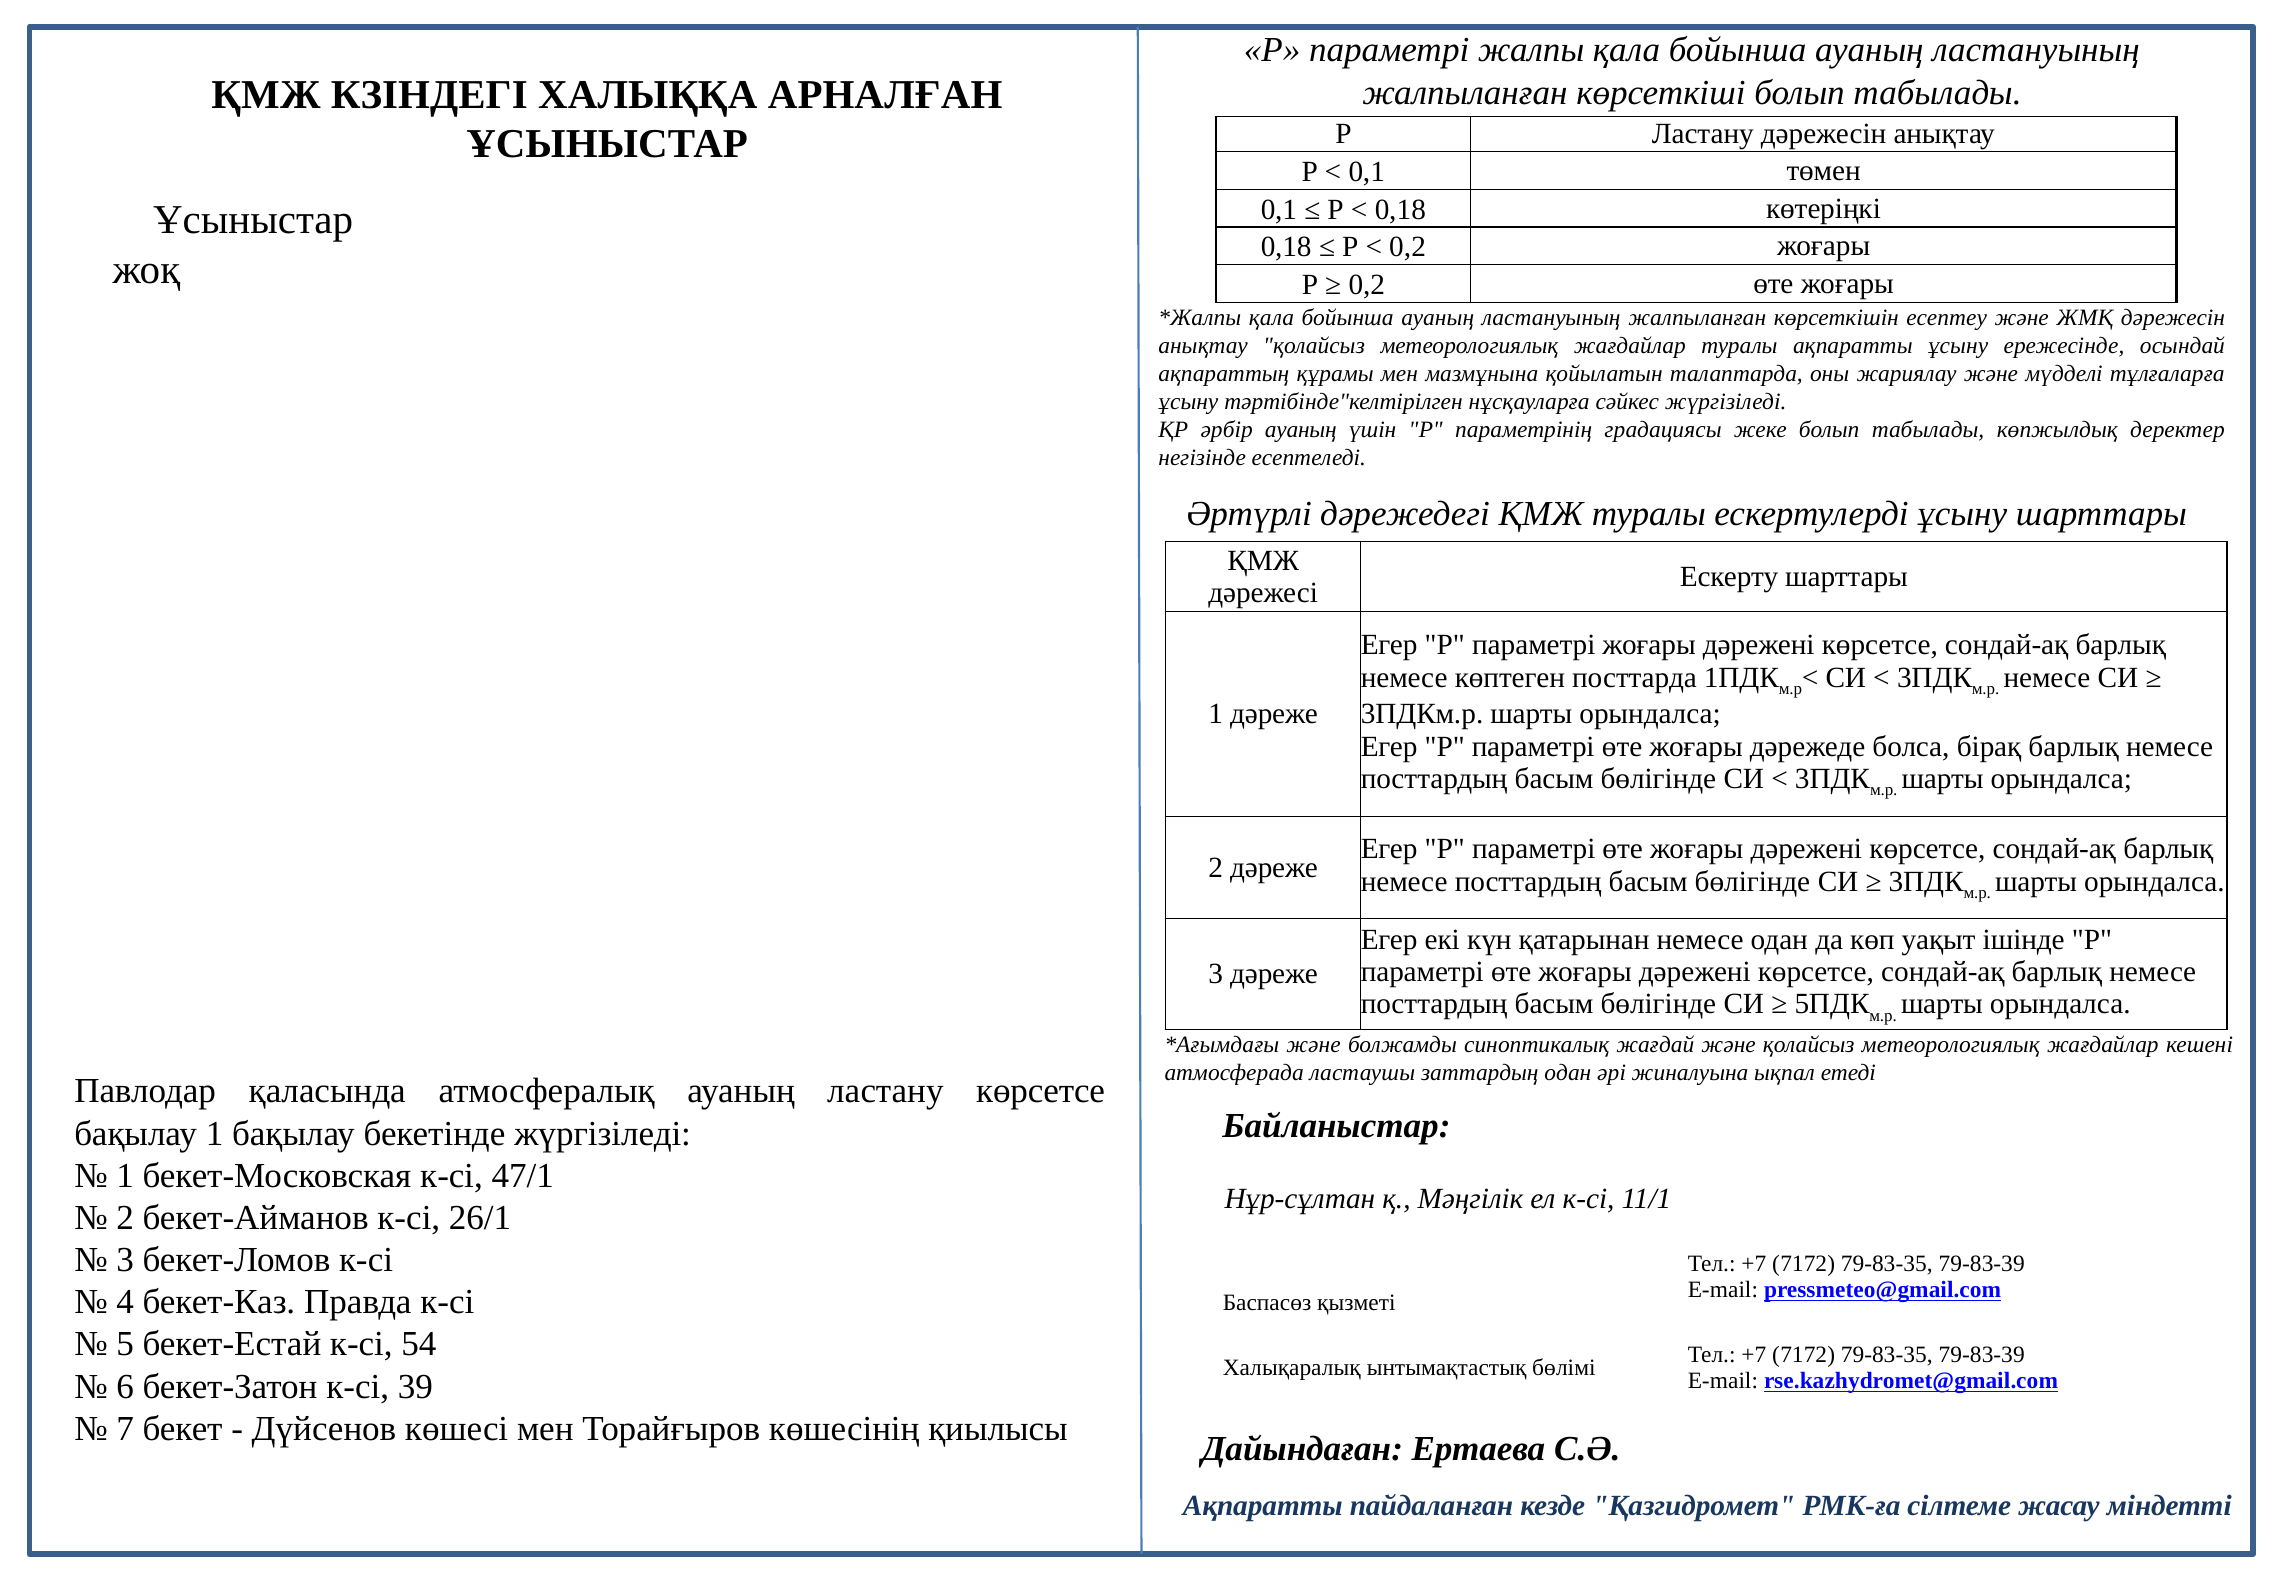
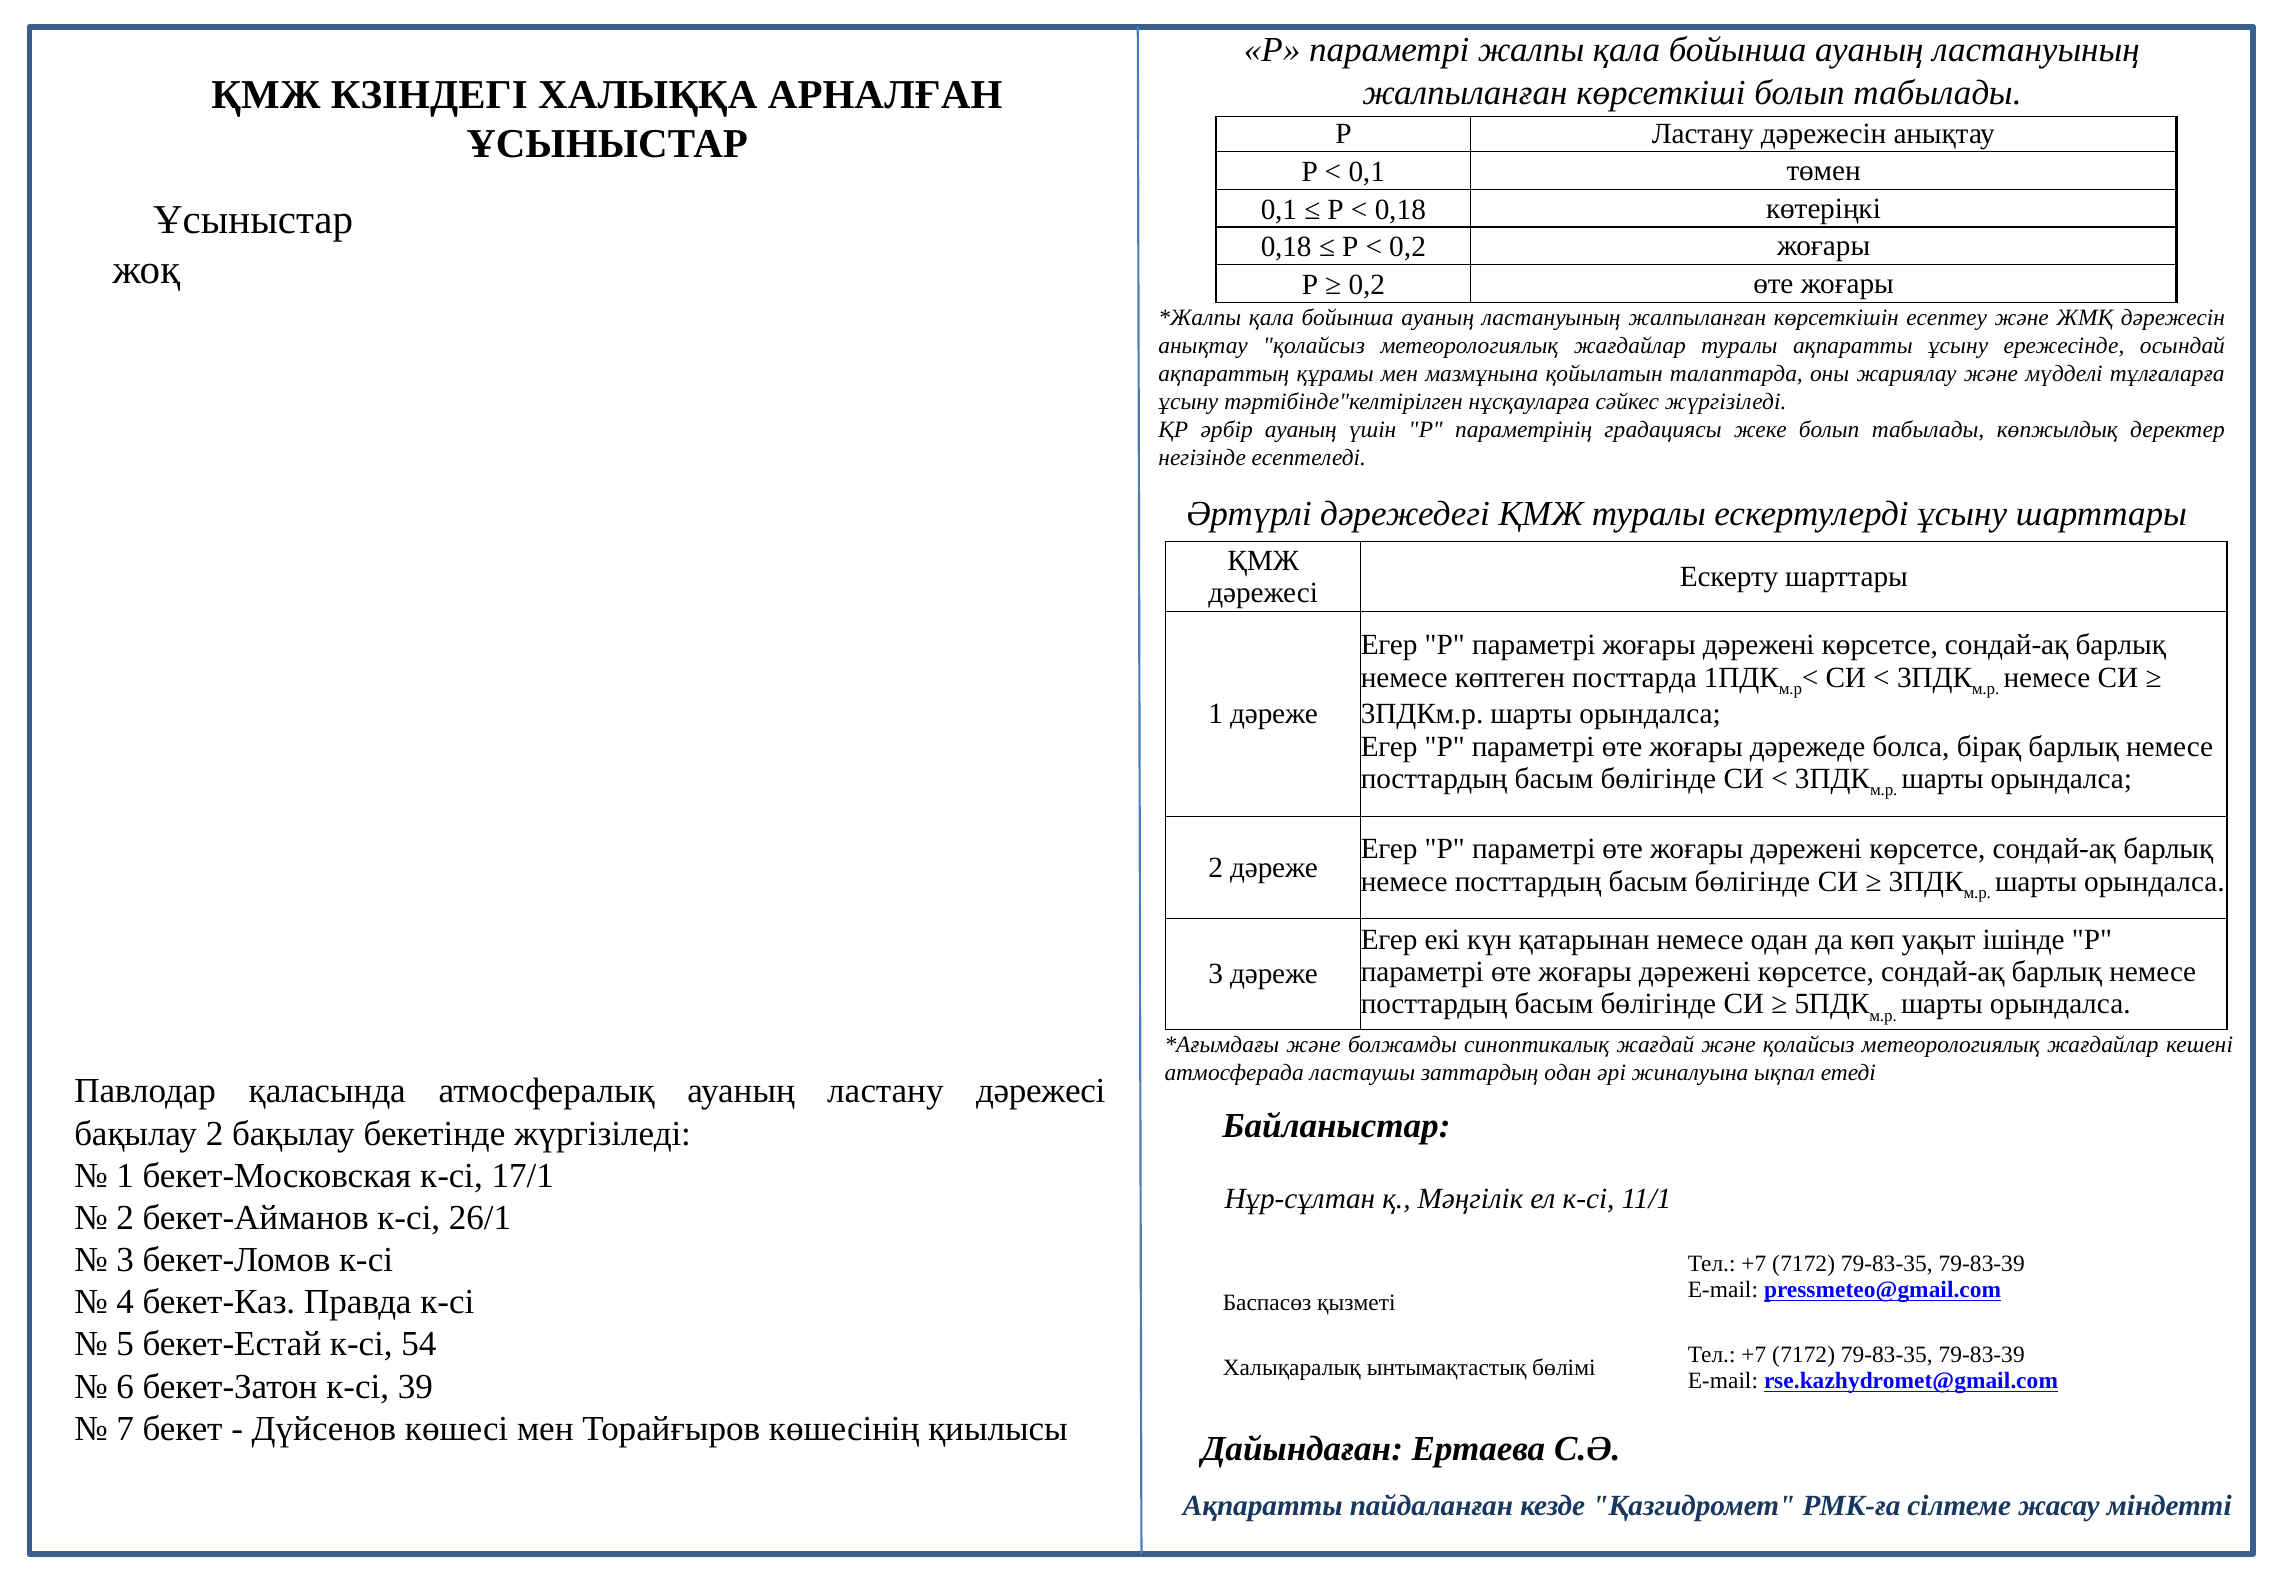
ластану көрсетсе: көрсетсе -> дәрежесі (1041, 1091)
бақылау 1: 1 -> 2 (215, 1133)
47/1: 47/1 -> 17/1 (523, 1175)
